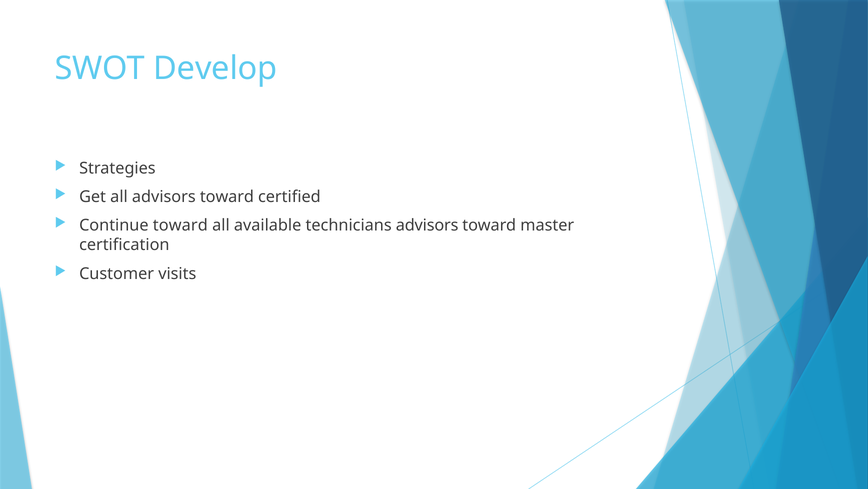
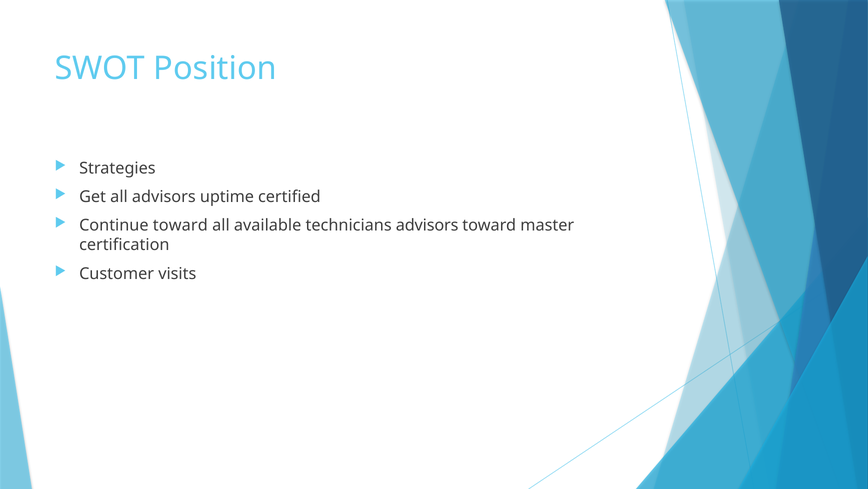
Develop: Develop -> Position (215, 68)
all advisors toward: toward -> uptime (227, 197)
